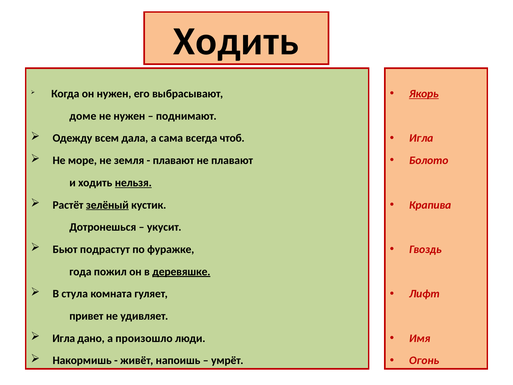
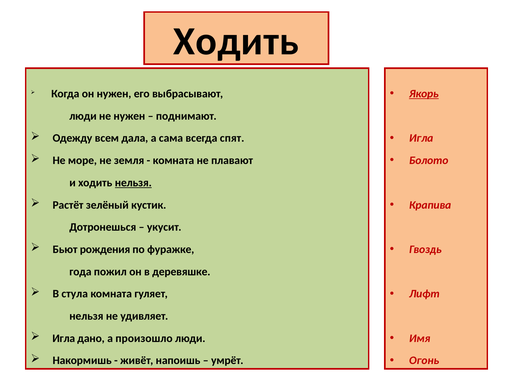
доме: доме -> люди (83, 116)
чтоб: чтоб -> спят (232, 138)
плавают: плавают -> комната (173, 160)
зелёный underline: present -> none (107, 205)
подрастут: подрастут -> рождения (105, 249)
деревяшке underline: present -> none (181, 271)
привет: привет -> нельзя (86, 316)
